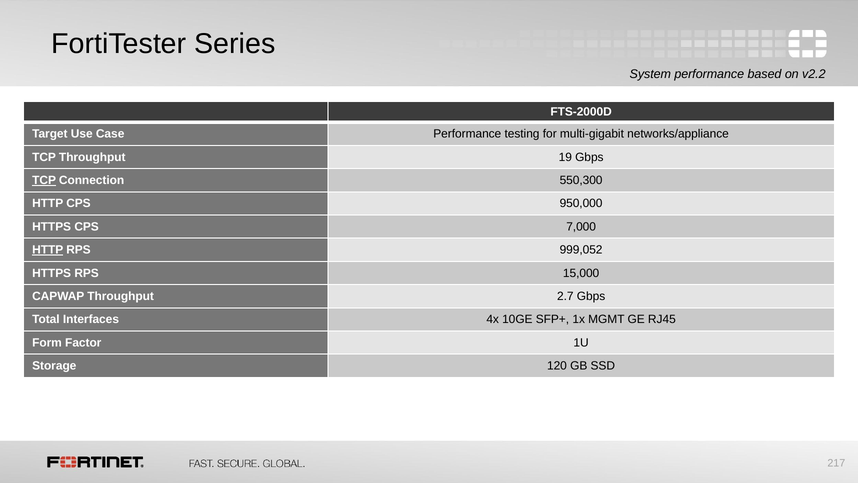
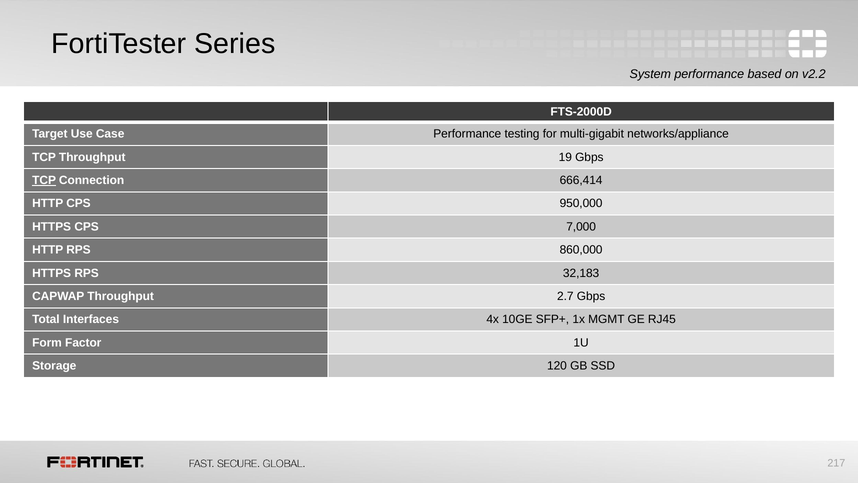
550,300: 550,300 -> 666,414 (581, 180)
HTTP underline: present -> none (48, 250)
999,052: 999,052 -> 860,000 (581, 250)
15,000: 15,000 -> 32,183 (581, 273)
